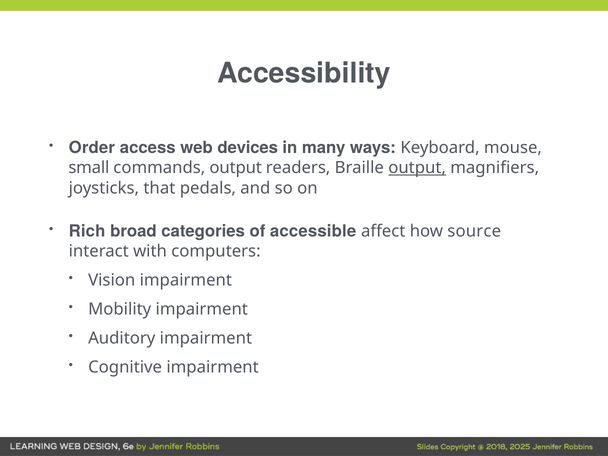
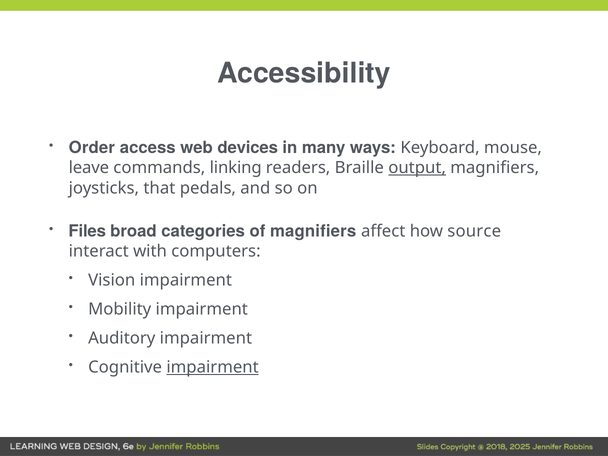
small: small -> leave (89, 168)
commands output: output -> linking (236, 168)
Rich: Rich -> Files (87, 231)
of accessible: accessible -> magnifiers (313, 231)
impairment underline: none -> present (213, 367)
